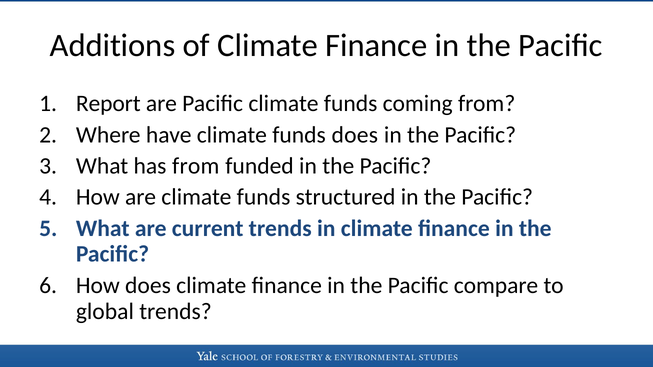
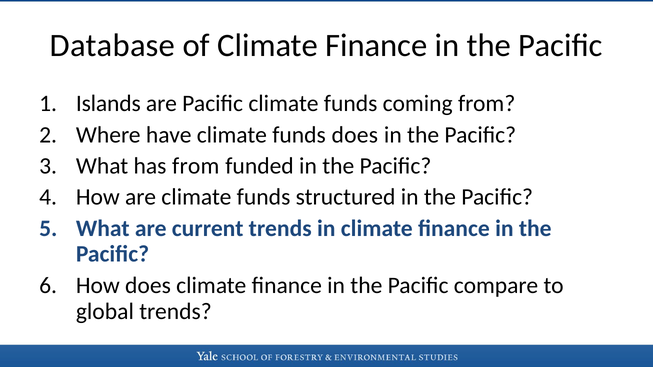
Additions: Additions -> Database (112, 46)
Report: Report -> Islands (108, 104)
